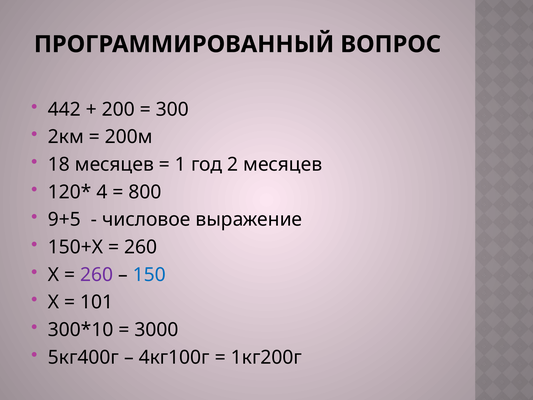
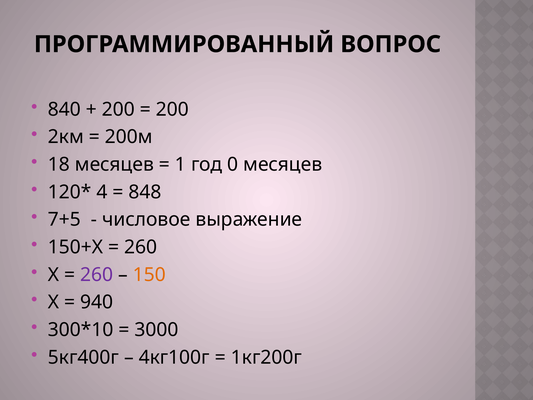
442: 442 -> 840 (64, 109)
300: 300 -> 200 (172, 109)
2: 2 -> 0 (233, 164)
800: 800 -> 848 (145, 192)
9+5: 9+5 -> 7+5 (64, 219)
150 colour: blue -> orange (149, 275)
101: 101 -> 940 (97, 302)
